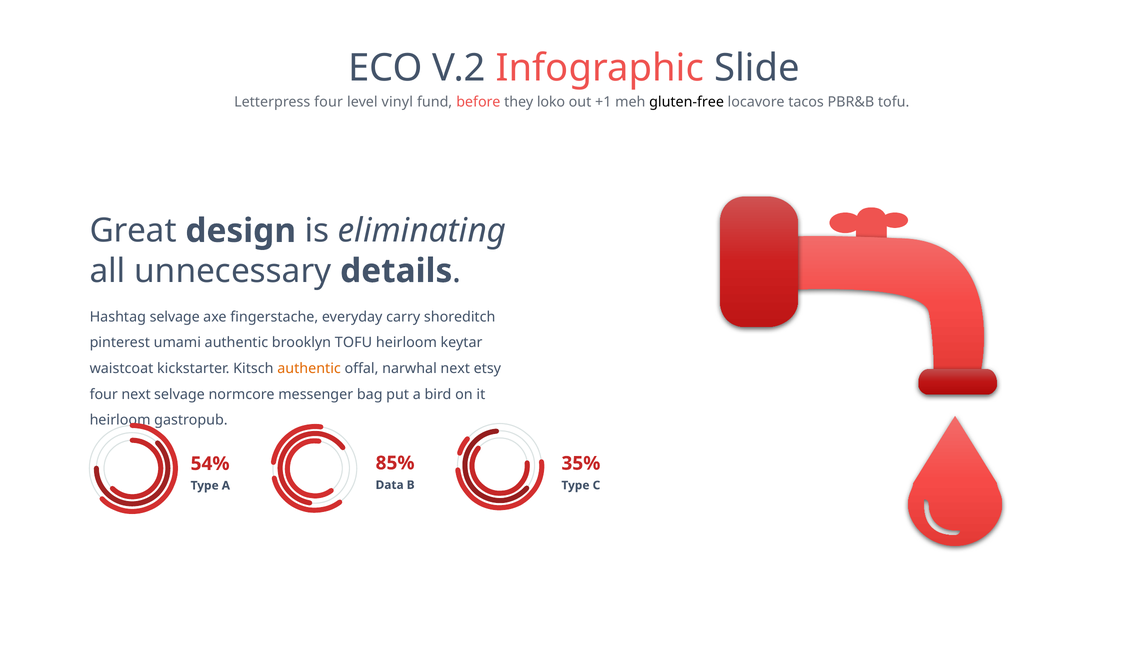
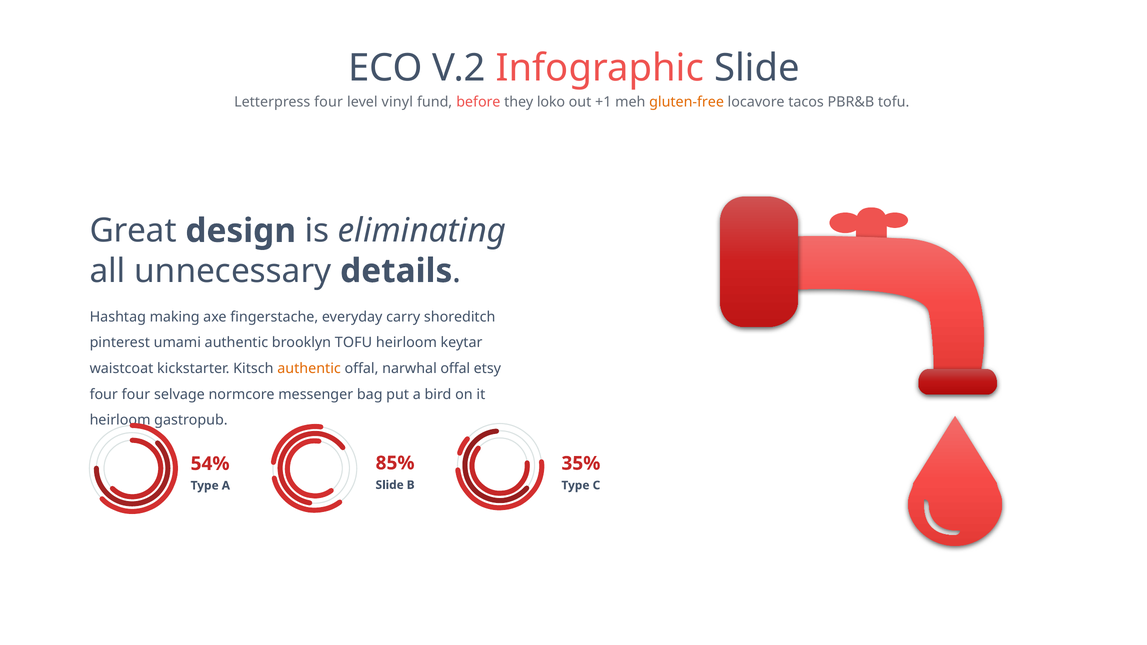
gluten-free colour: black -> orange (687, 102)
Hashtag selvage: selvage -> making (175, 317)
narwhal next: next -> offal (455, 369)
four next: next -> four (136, 394)
Data: Data -> Slide (390, 485)
